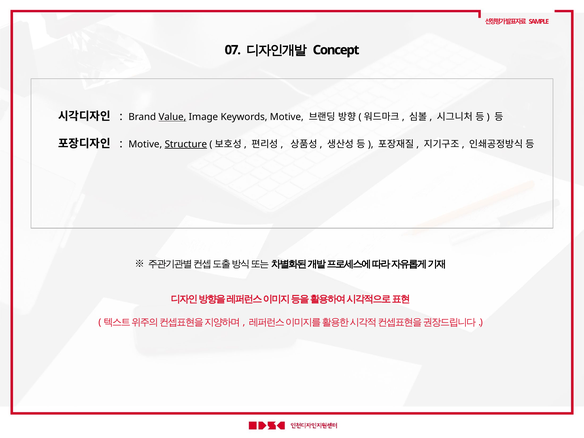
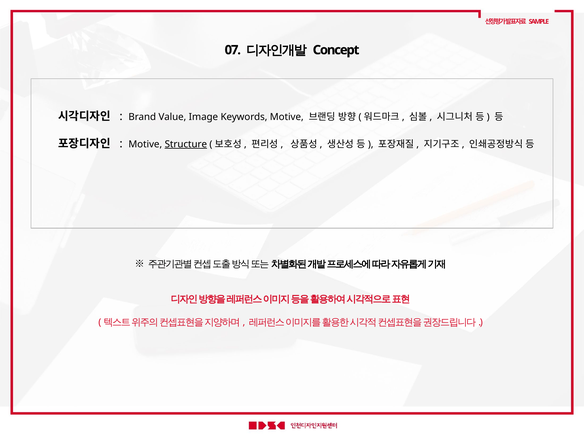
Value underline: present -> none (172, 117)
